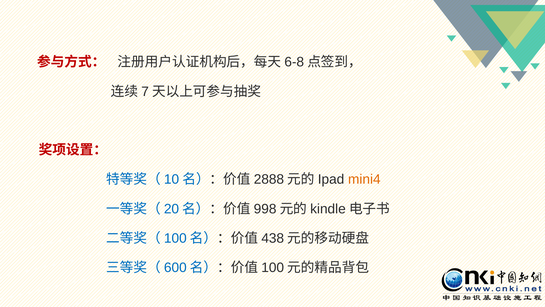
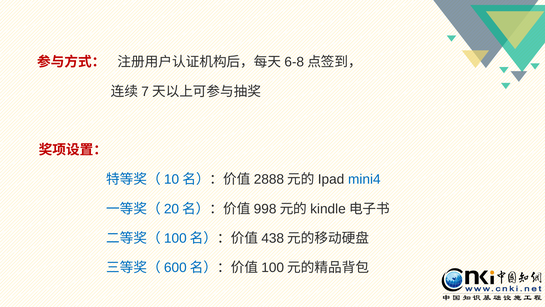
mini4 colour: orange -> blue (364, 179)
